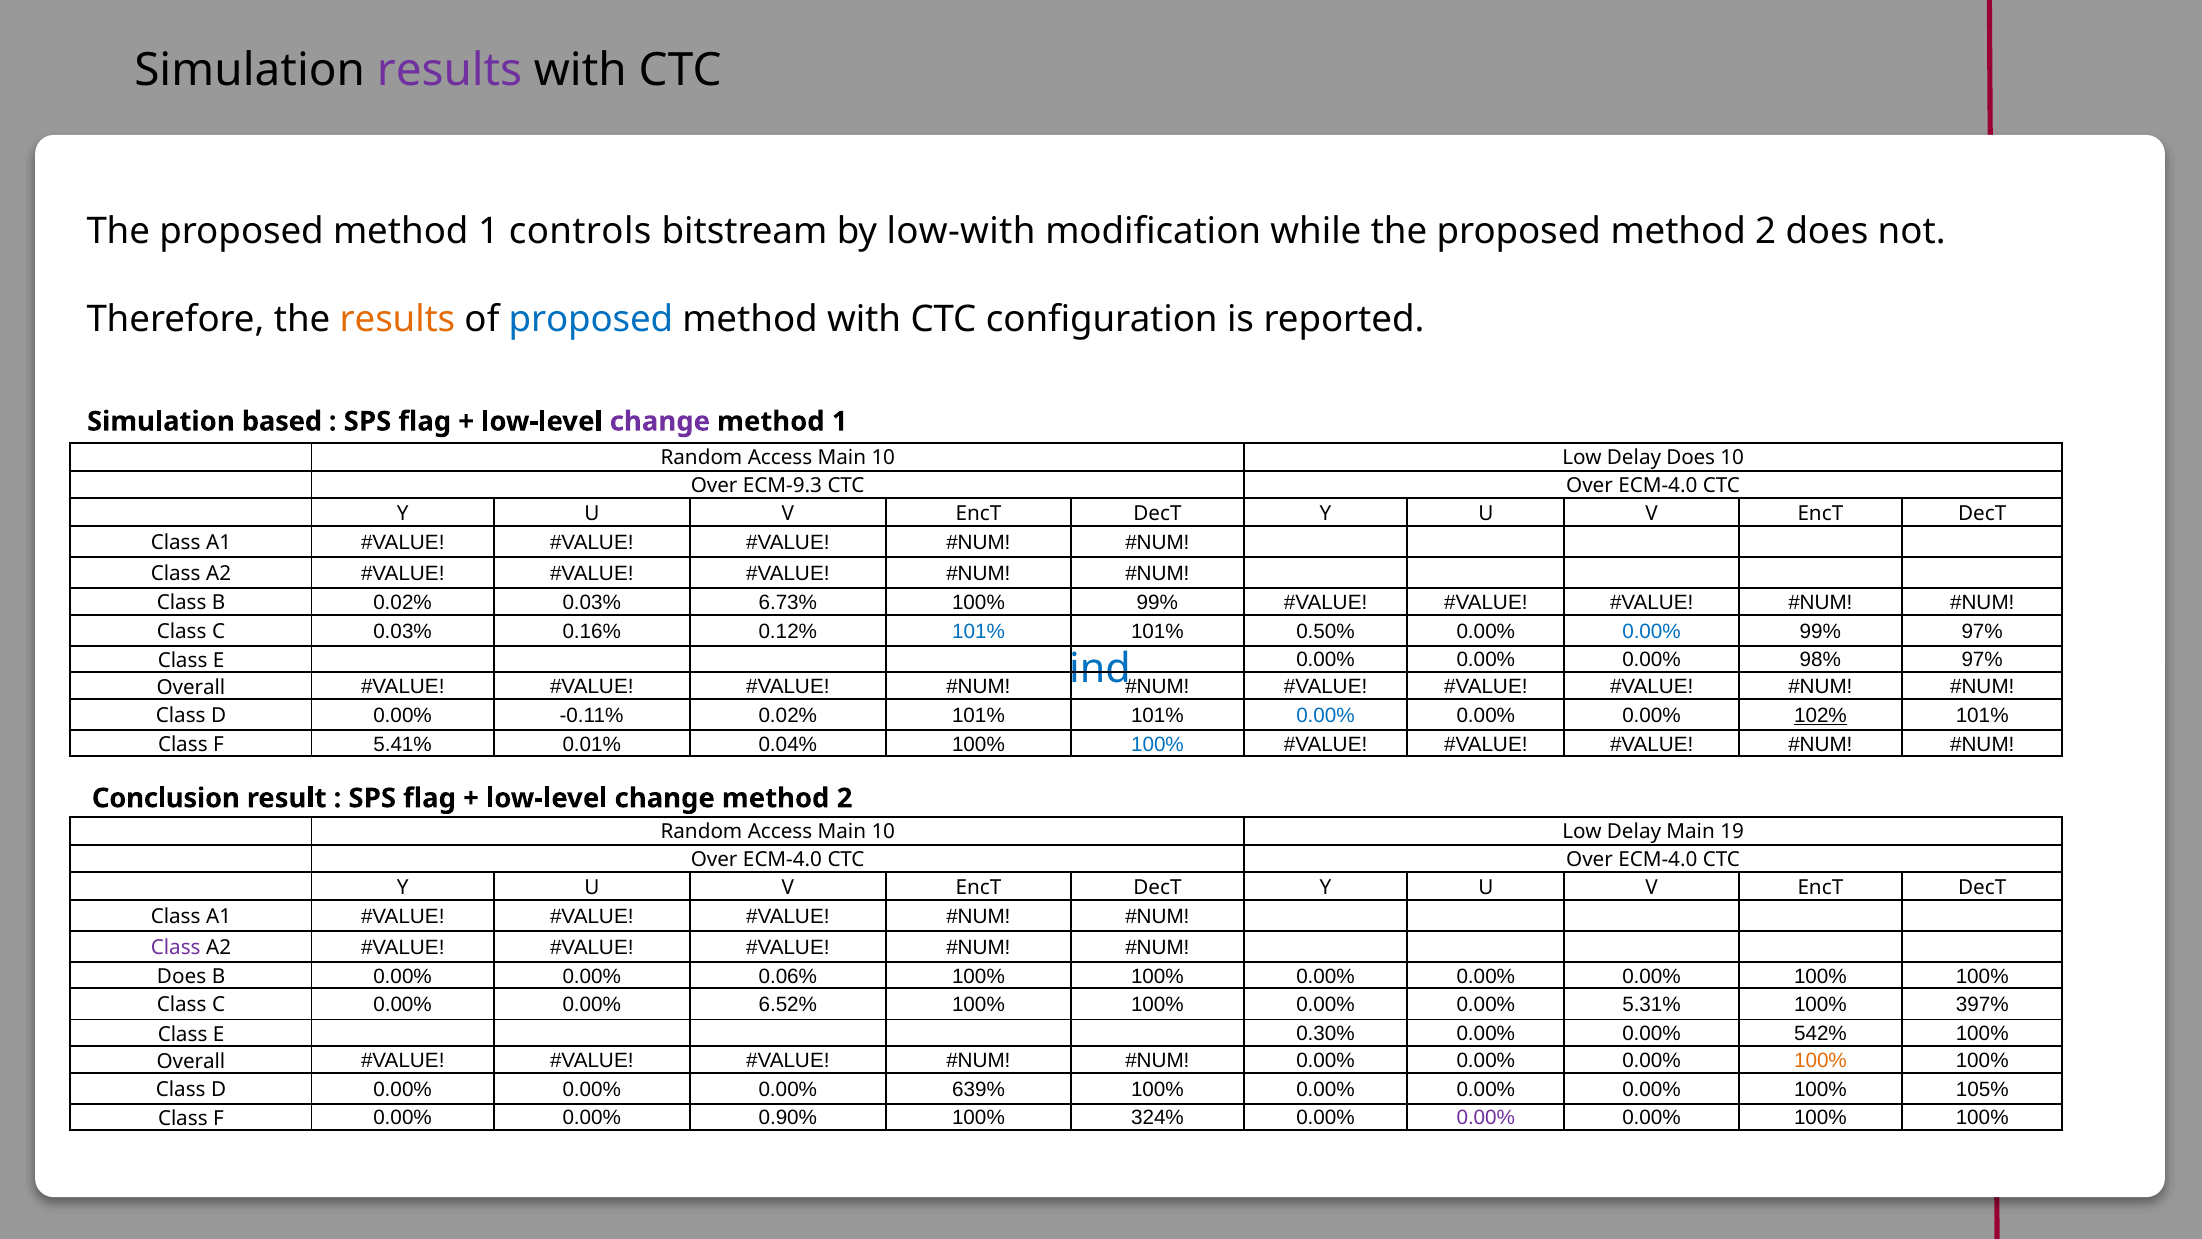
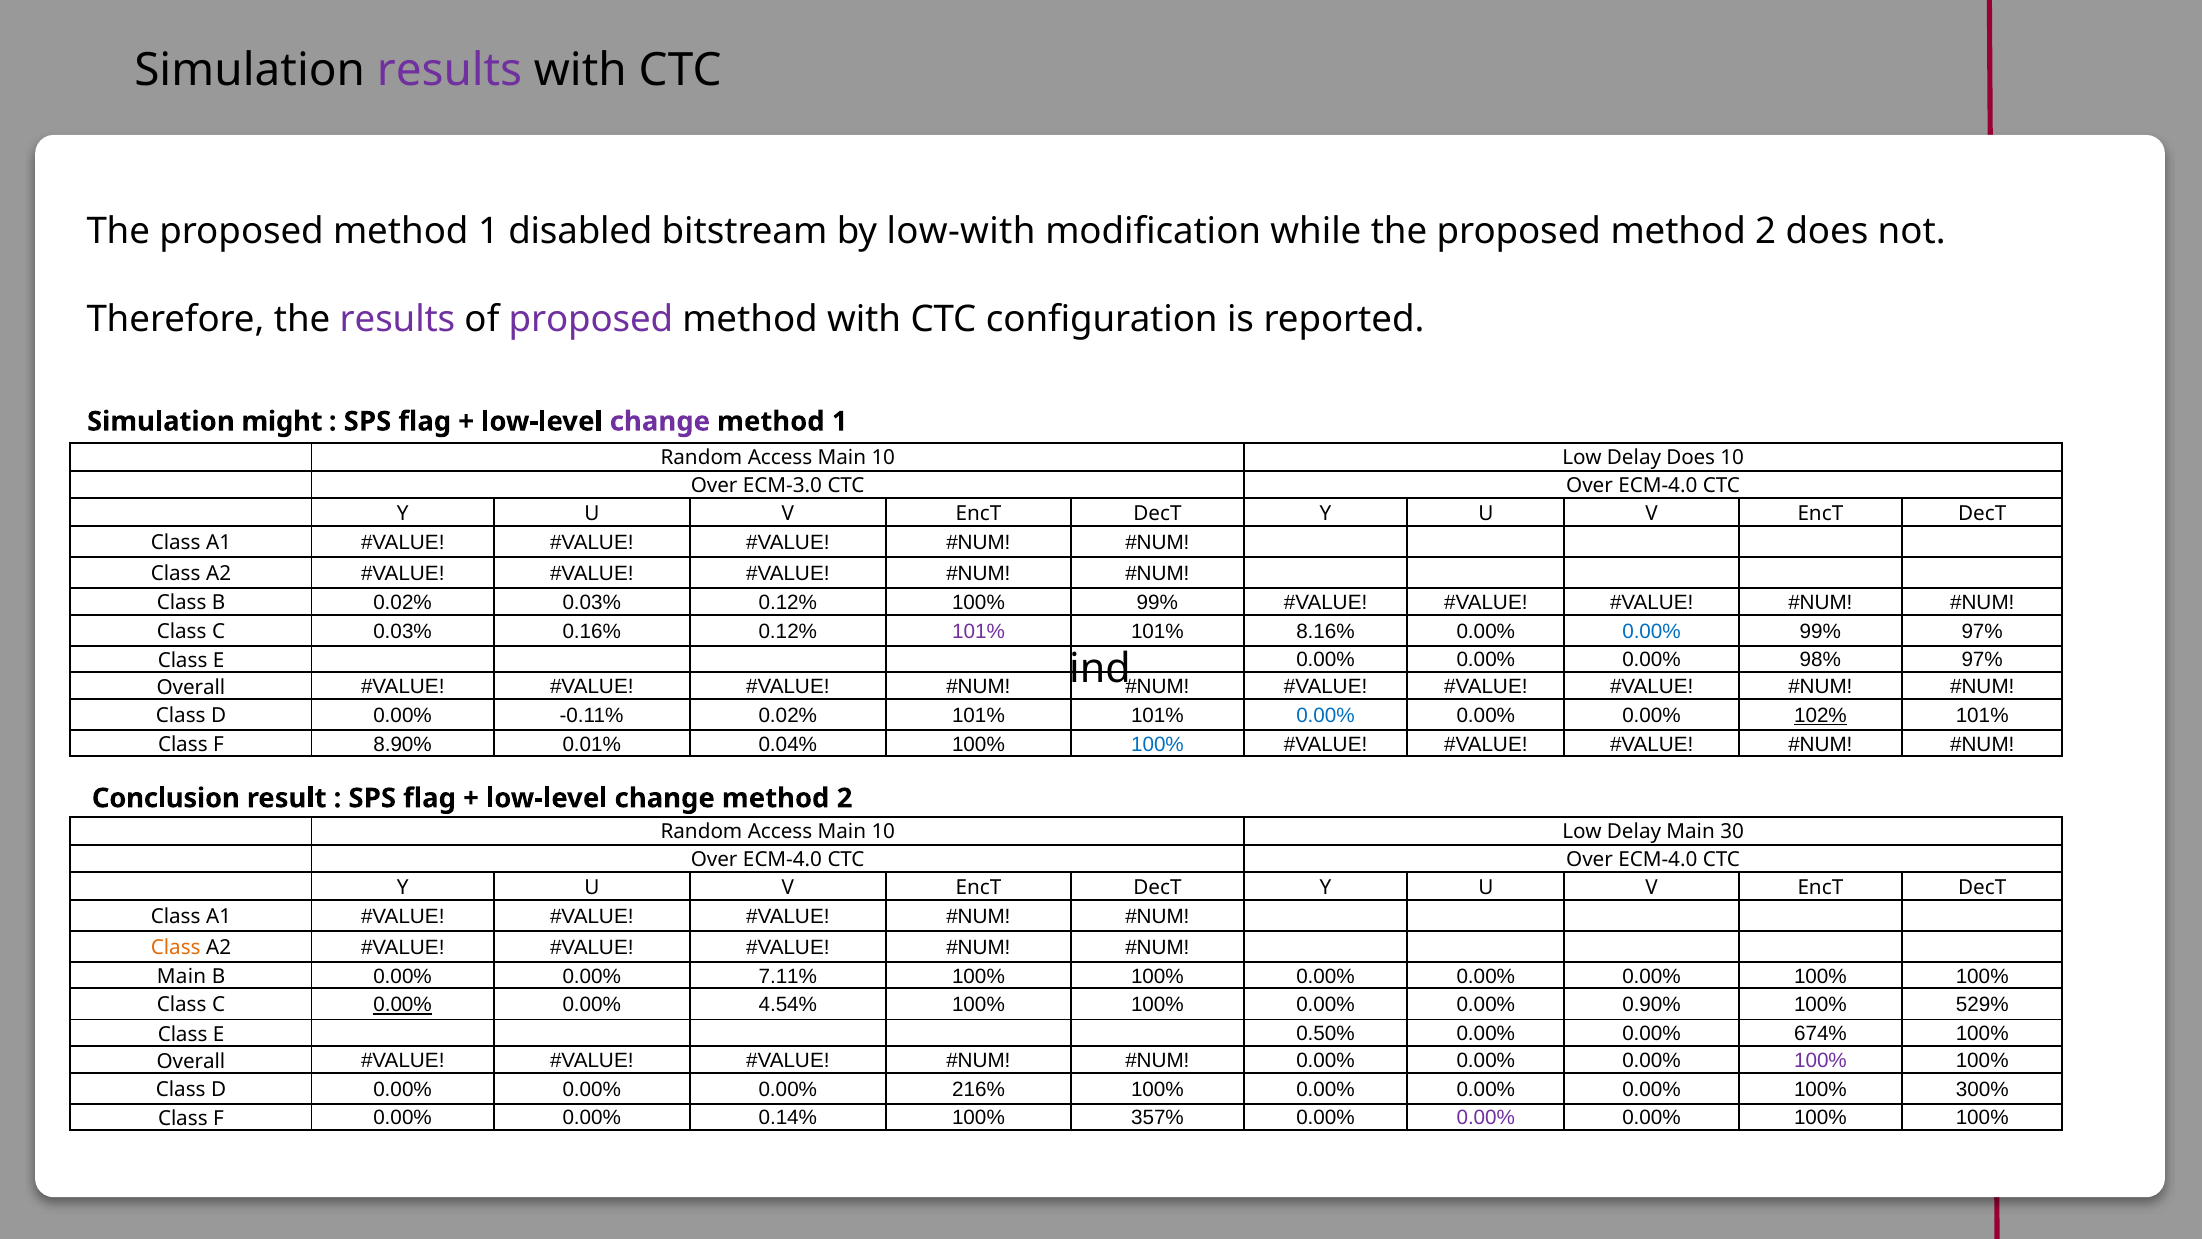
controls: controls -> disabled (580, 232)
results colour: orange -> purple (397, 320)
proposed colour: blue -> purple (591, 320)
based: based -> might (282, 421)
ECM-9.3: ECM-9.3 -> ECM-3.0 (782, 486)
0.03% 6.73%: 6.73% -> 0.12% (788, 602)
101% colour: blue -> purple (979, 631)
0.50%: 0.50% -> 8.16% (1325, 631)
ind colour: blue -> black (1100, 669)
5.41%: 5.41% -> 8.90% (403, 744)
19: 19 -> 30 (1732, 832)
Class colour: purple -> orange (176, 947)
Does: Does -> Main (182, 977)
0.06%: 0.06% -> 7.11% (788, 976)
0.00% underline: none -> present (403, 1005)
6.52%: 6.52% -> 4.54% (788, 1005)
5.31%: 5.31% -> 0.90% (1652, 1005)
397%: 397% -> 529% (1982, 1005)
0.30%: 0.30% -> 0.50% (1325, 1034)
542%: 542% -> 674% (1820, 1034)
100% colour: orange -> purple (1820, 1060)
639%: 639% -> 216% (979, 1089)
105%: 105% -> 300% (1982, 1089)
0.90%: 0.90% -> 0.14% (788, 1118)
324%: 324% -> 357% (1157, 1118)
